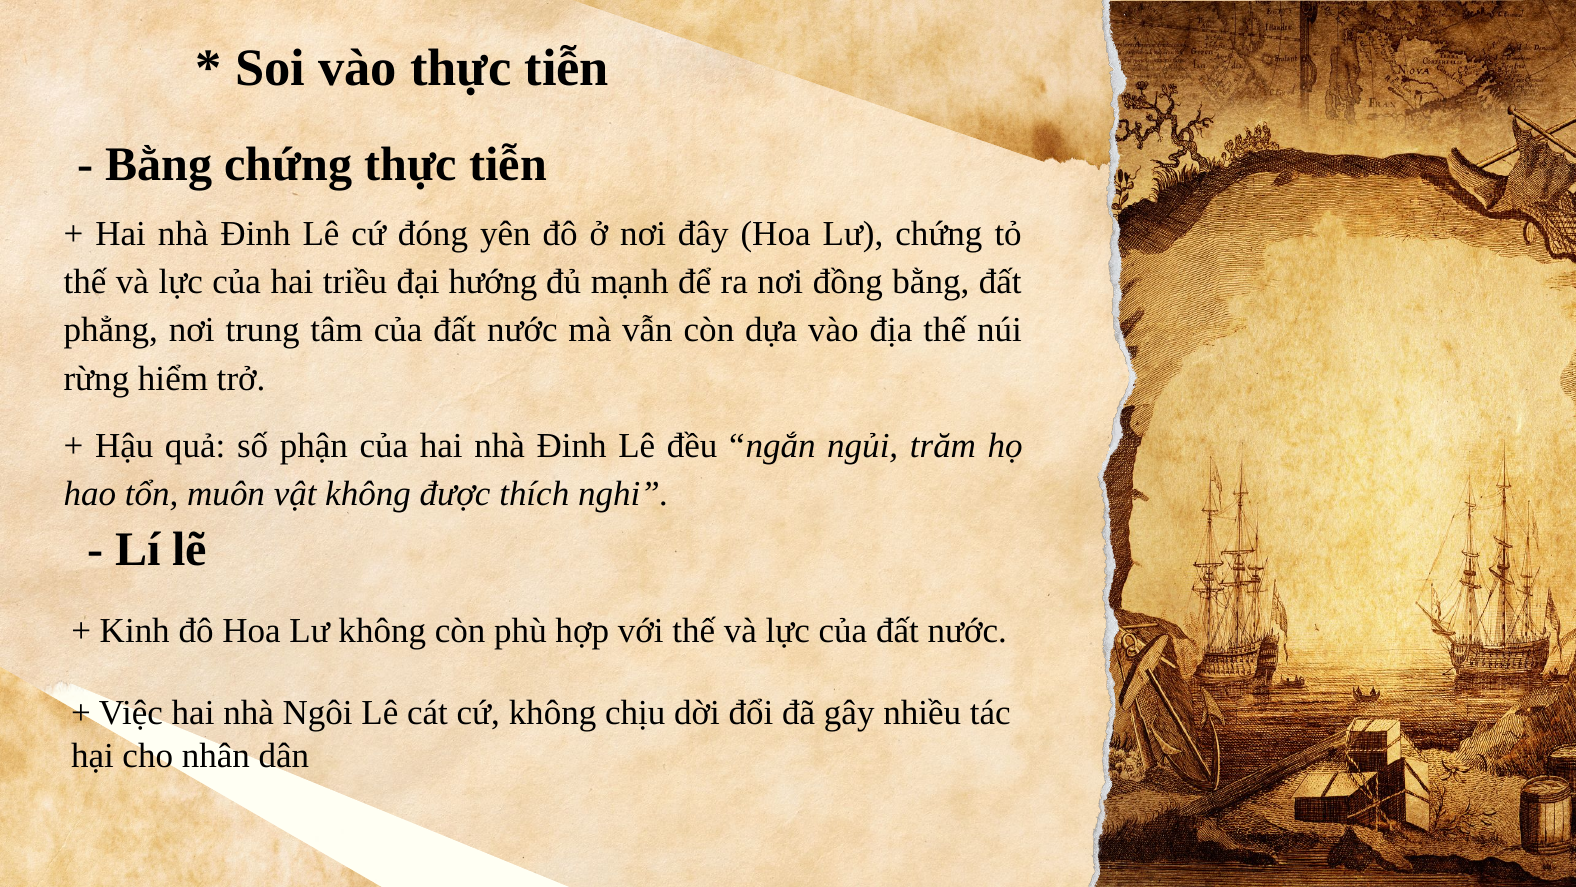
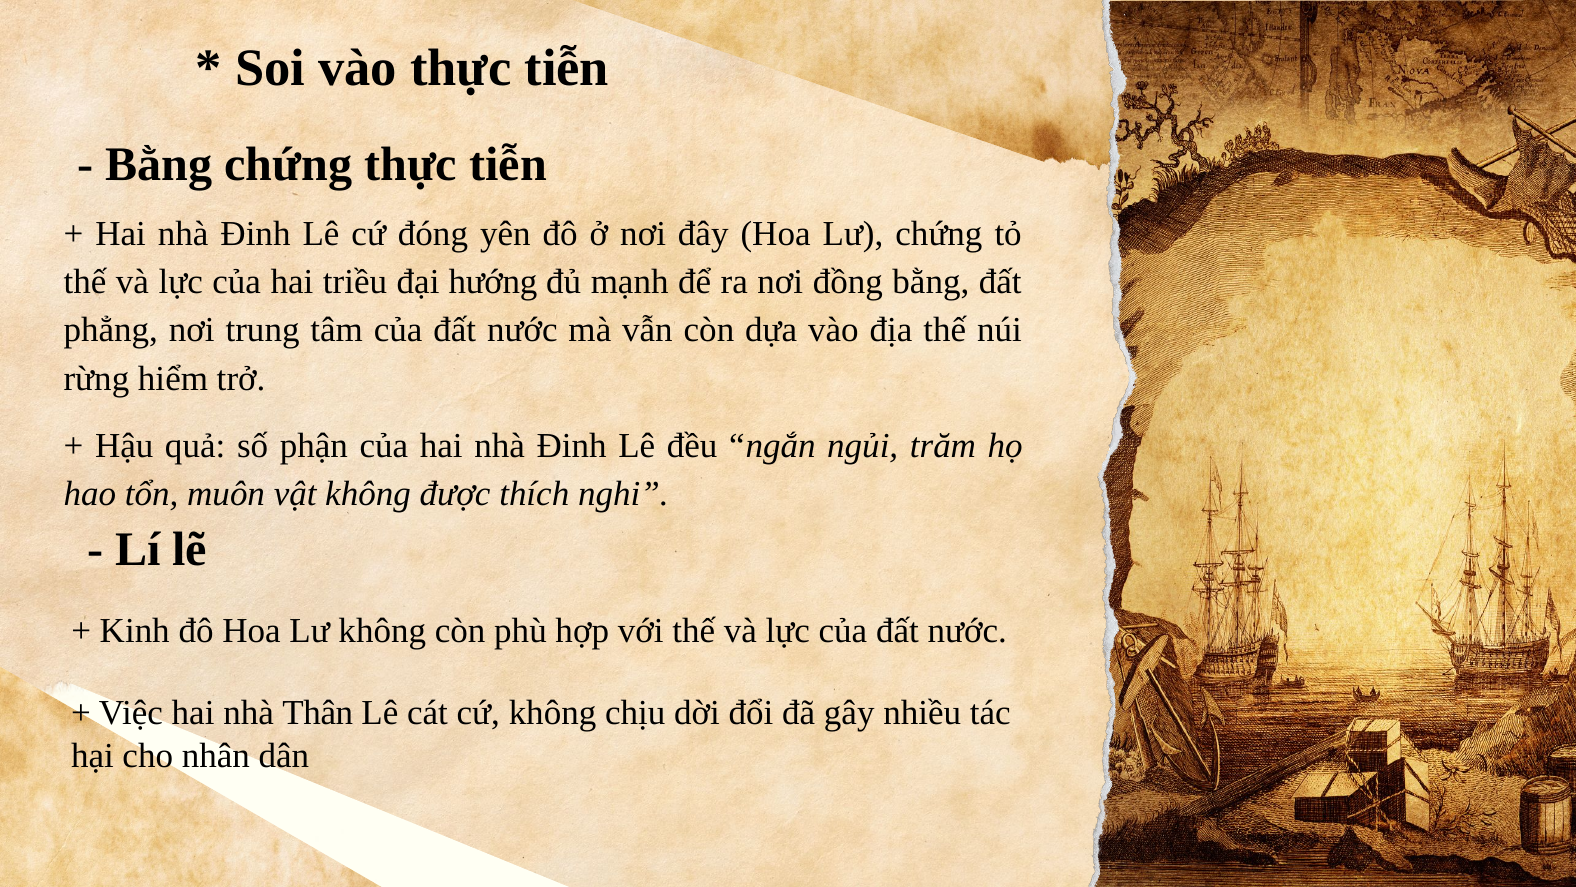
Ngôi: Ngôi -> Thân (318, 713)
